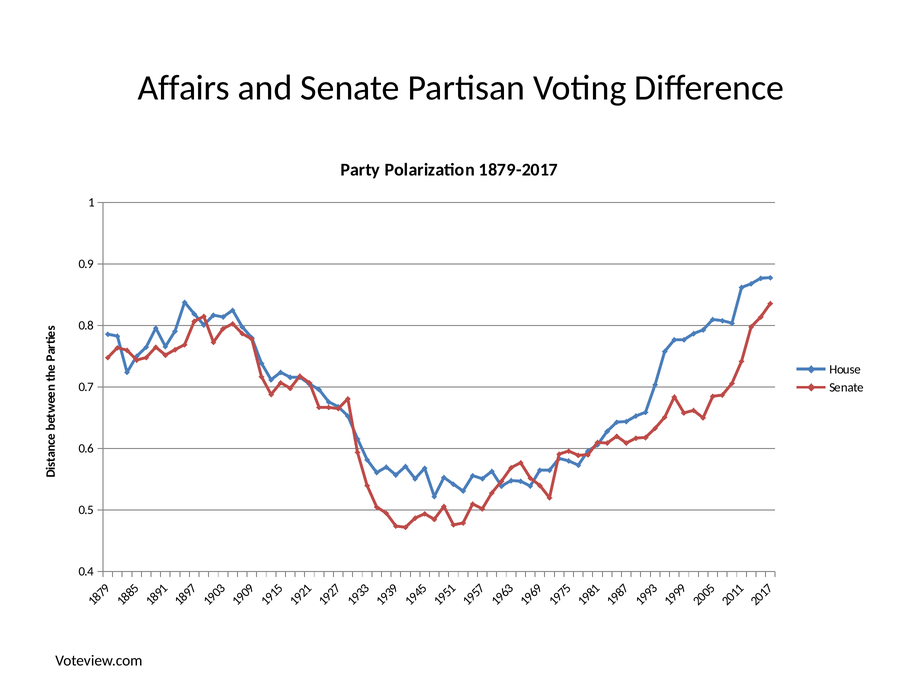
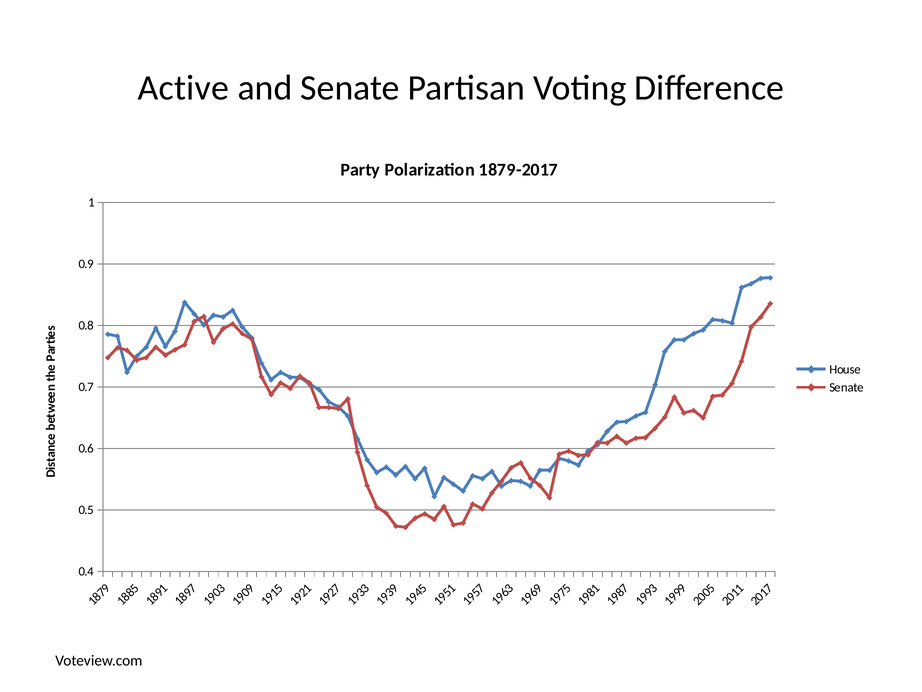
Affairs: Affairs -> Active (183, 88)
